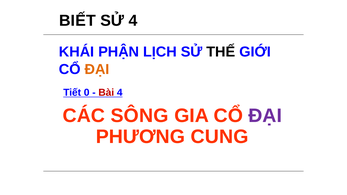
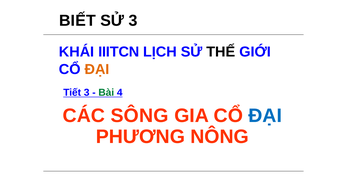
SỬ 4: 4 -> 3 (133, 21)
PHẬN: PHẬN -> IIITCN (119, 52)
Tiết 0: 0 -> 3 (87, 93)
Bài colour: red -> green (106, 93)
ĐẠI colour: purple -> blue (265, 116)
CUNG: CUNG -> NÔNG (220, 137)
